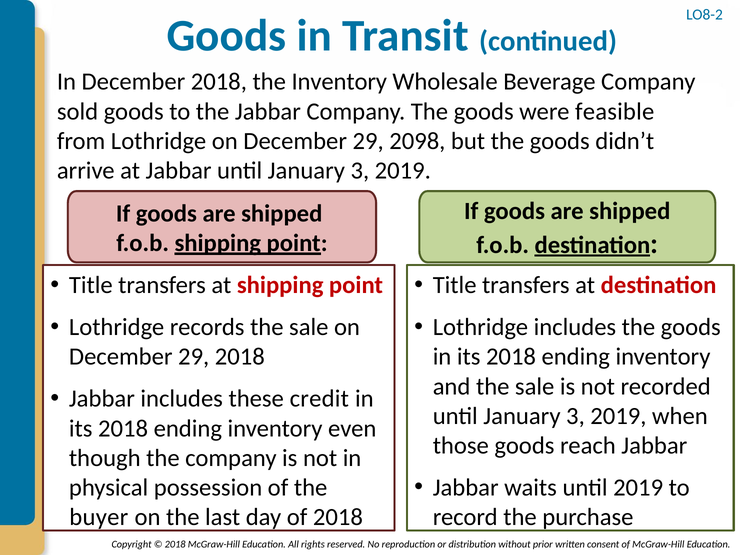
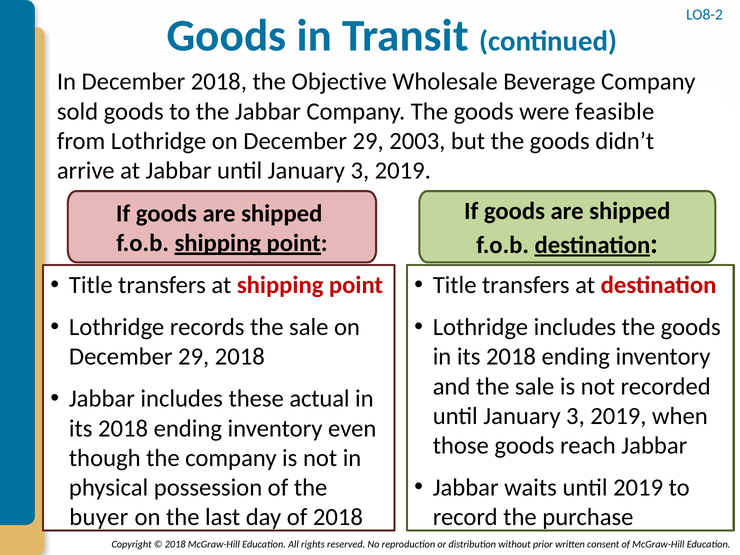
the Inventory: Inventory -> Objective (339, 82)
2098: 2098 -> 2003 (417, 141)
credit: credit -> actual (320, 399)
